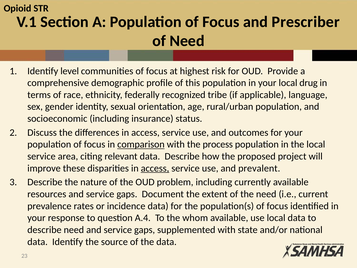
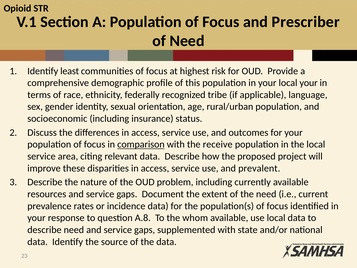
level: level -> least (70, 71)
local drug: drug -> your (309, 83)
process: process -> receive (218, 144)
access underline: present -> none (155, 168)
A.4: A.4 -> A.8 (143, 218)
